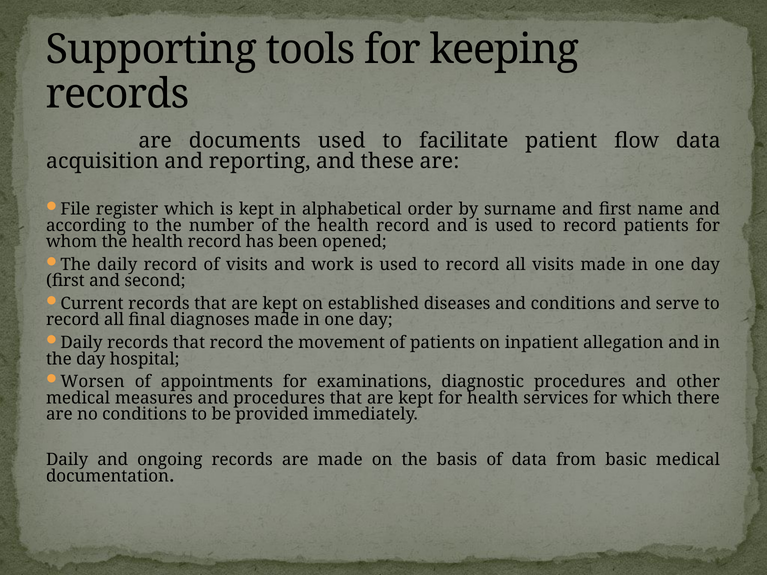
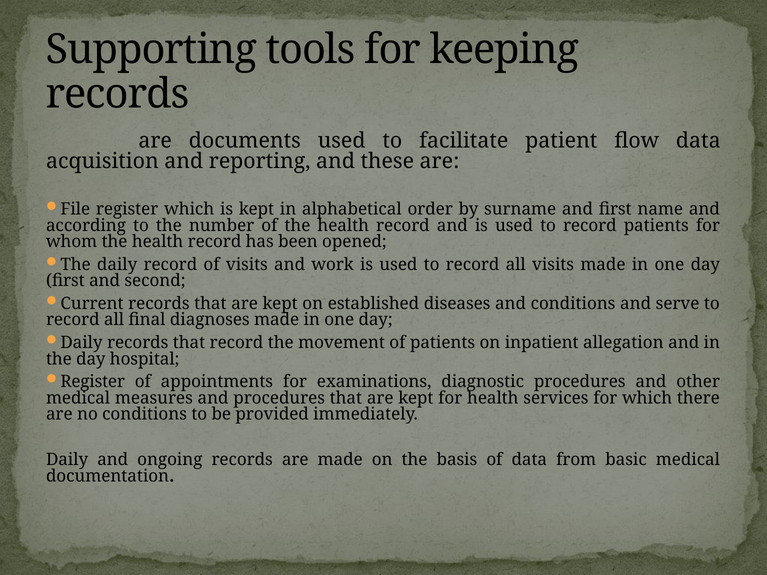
Worsen: Worsen -> Register (93, 382)
